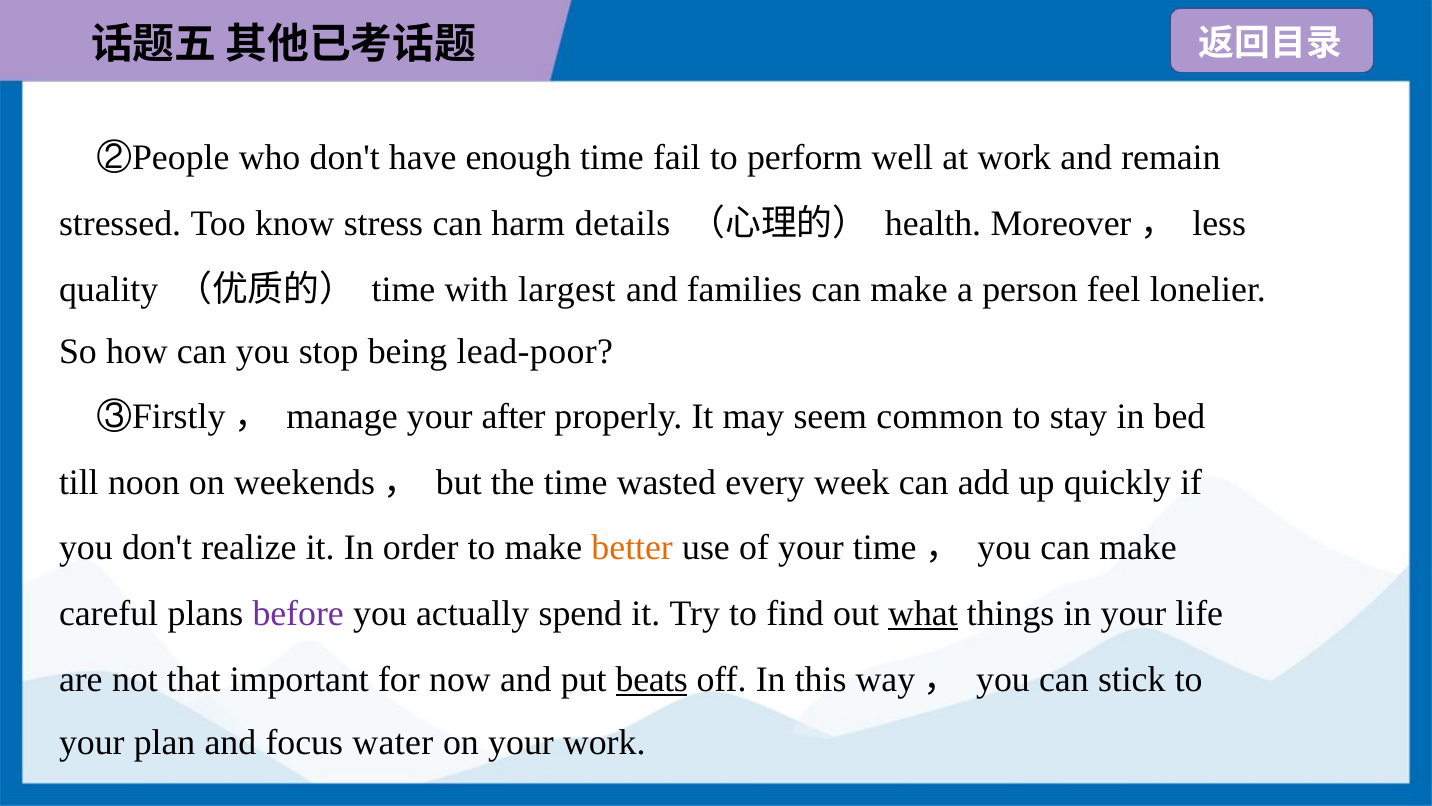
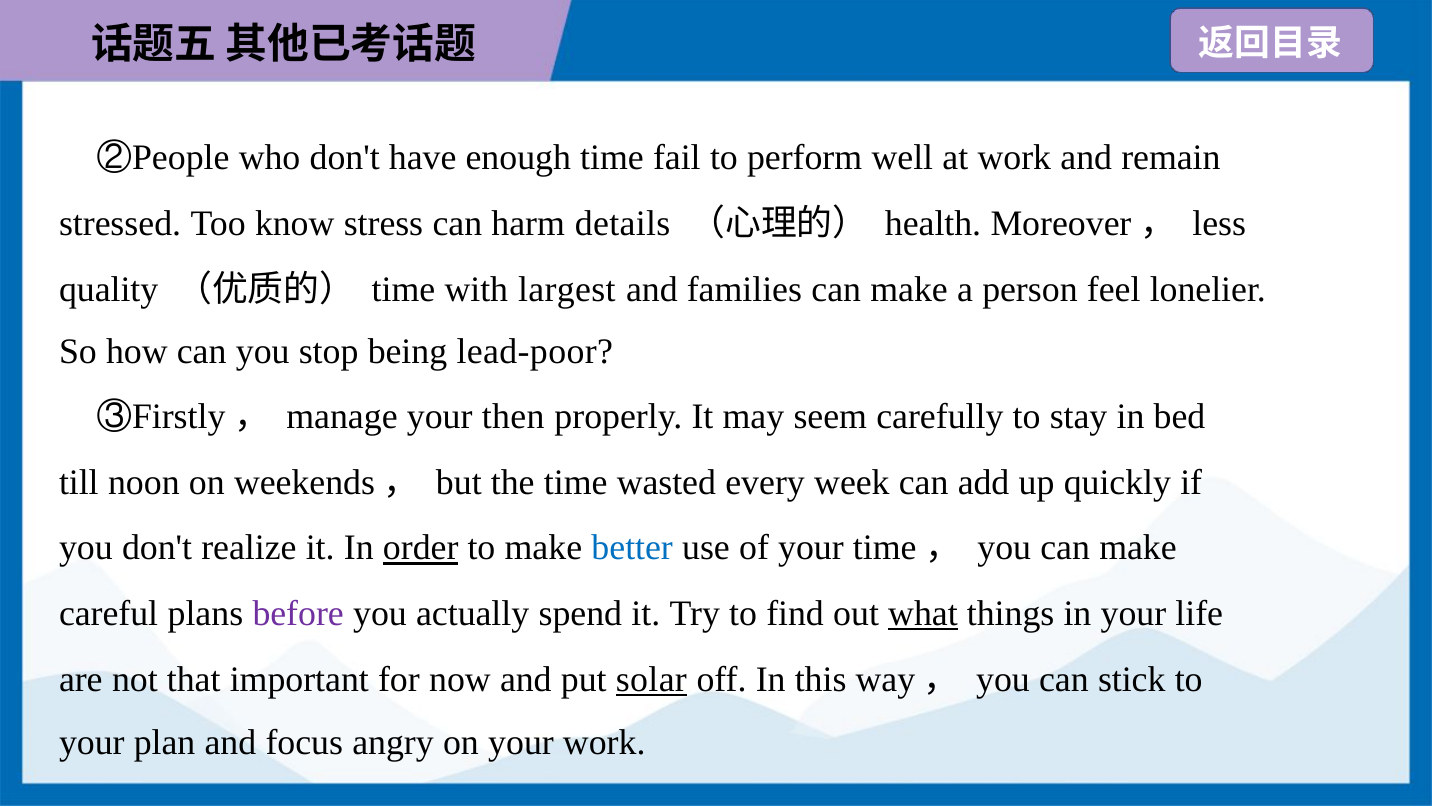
after: after -> then (513, 417)
common: common -> carefully (940, 417)
order underline: none -> present (421, 548)
better colour: orange -> blue (632, 548)
beats: beats -> solar (651, 679)
water: water -> angry (393, 742)
